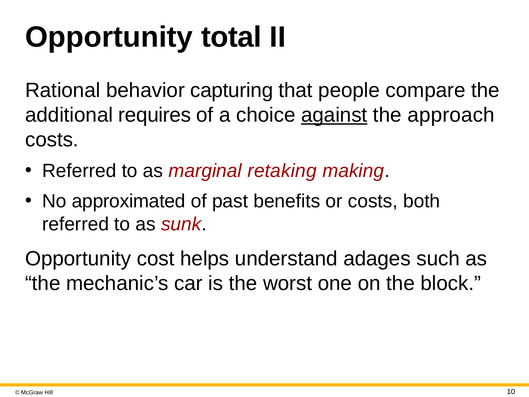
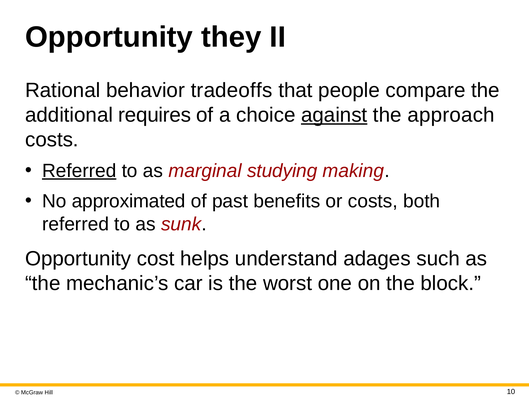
total: total -> they (231, 37)
capturing: capturing -> tradeoffs (232, 90)
Referred underline: none -> present (79, 171)
retaking: retaking -> studying (282, 171)
